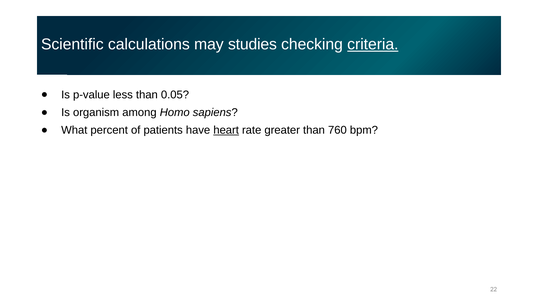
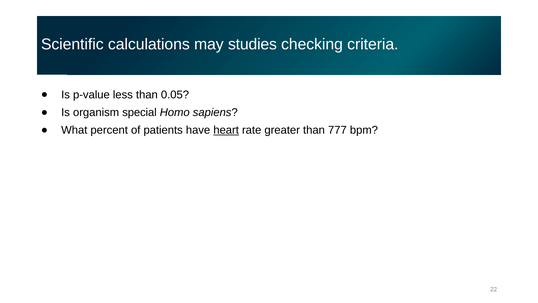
criteria underline: present -> none (373, 44)
among: among -> special (139, 112)
760: 760 -> 777 (337, 130)
